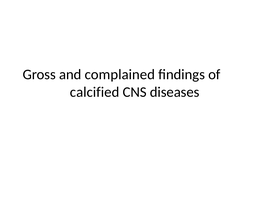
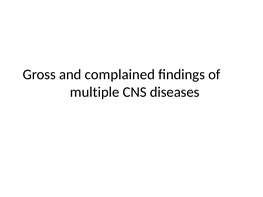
calcified: calcified -> multiple (95, 92)
